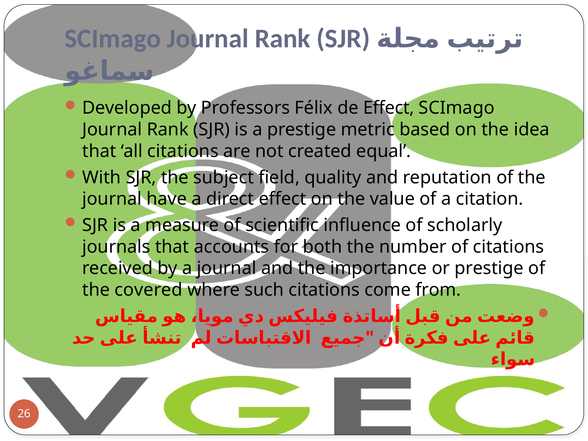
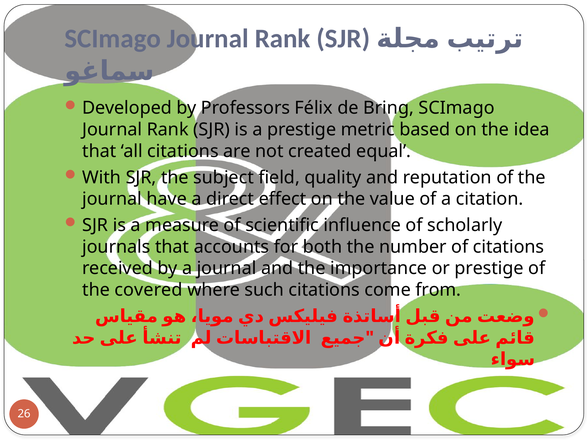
de Effect: Effect -> Bring (389, 108)
